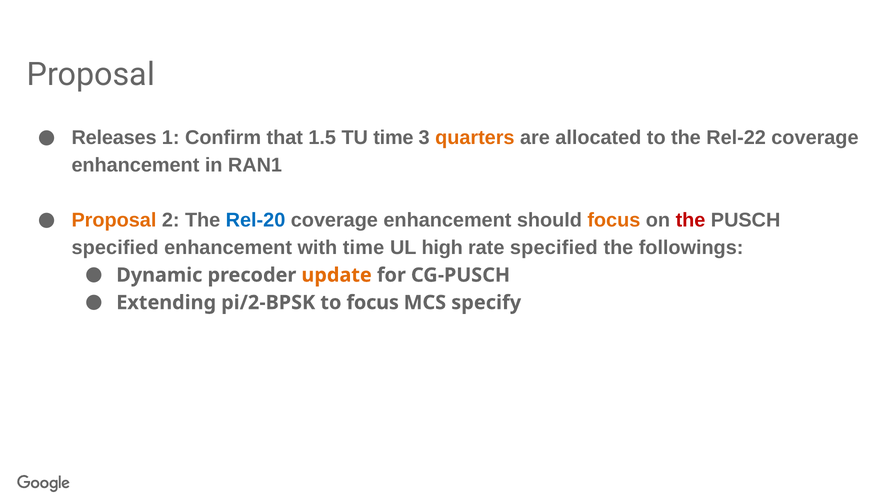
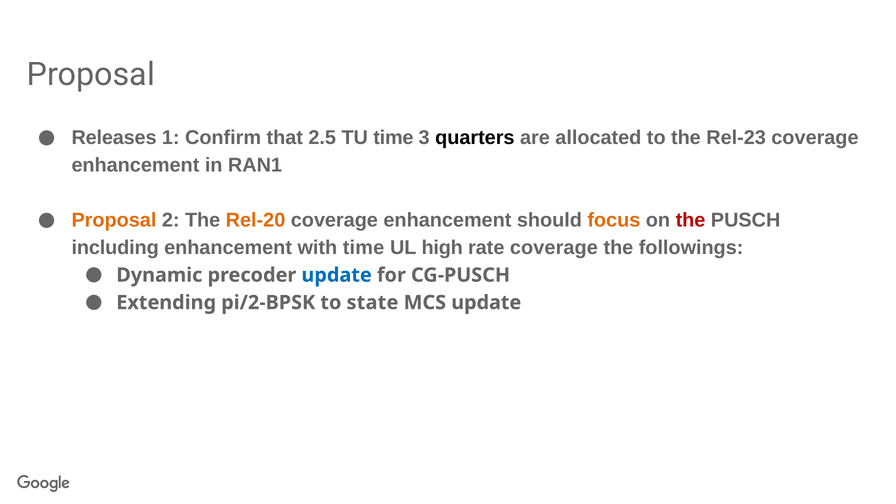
1.5: 1.5 -> 2.5 (322, 138)
quarters colour: orange -> black (475, 138)
Rel-22: Rel-22 -> Rel-23 (736, 138)
Rel-20 colour: blue -> orange (256, 220)
specified: specified -> including (115, 248)
rate specified: specified -> coverage (554, 248)
update colour: orange -> blue (337, 275)
to focus: focus -> state (372, 303)
MCS specify: specify -> update (486, 303)
